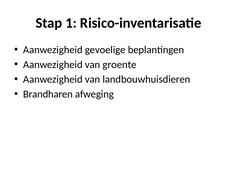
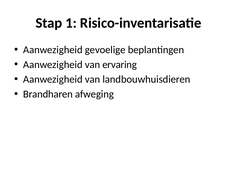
groente: groente -> ervaring (120, 64)
